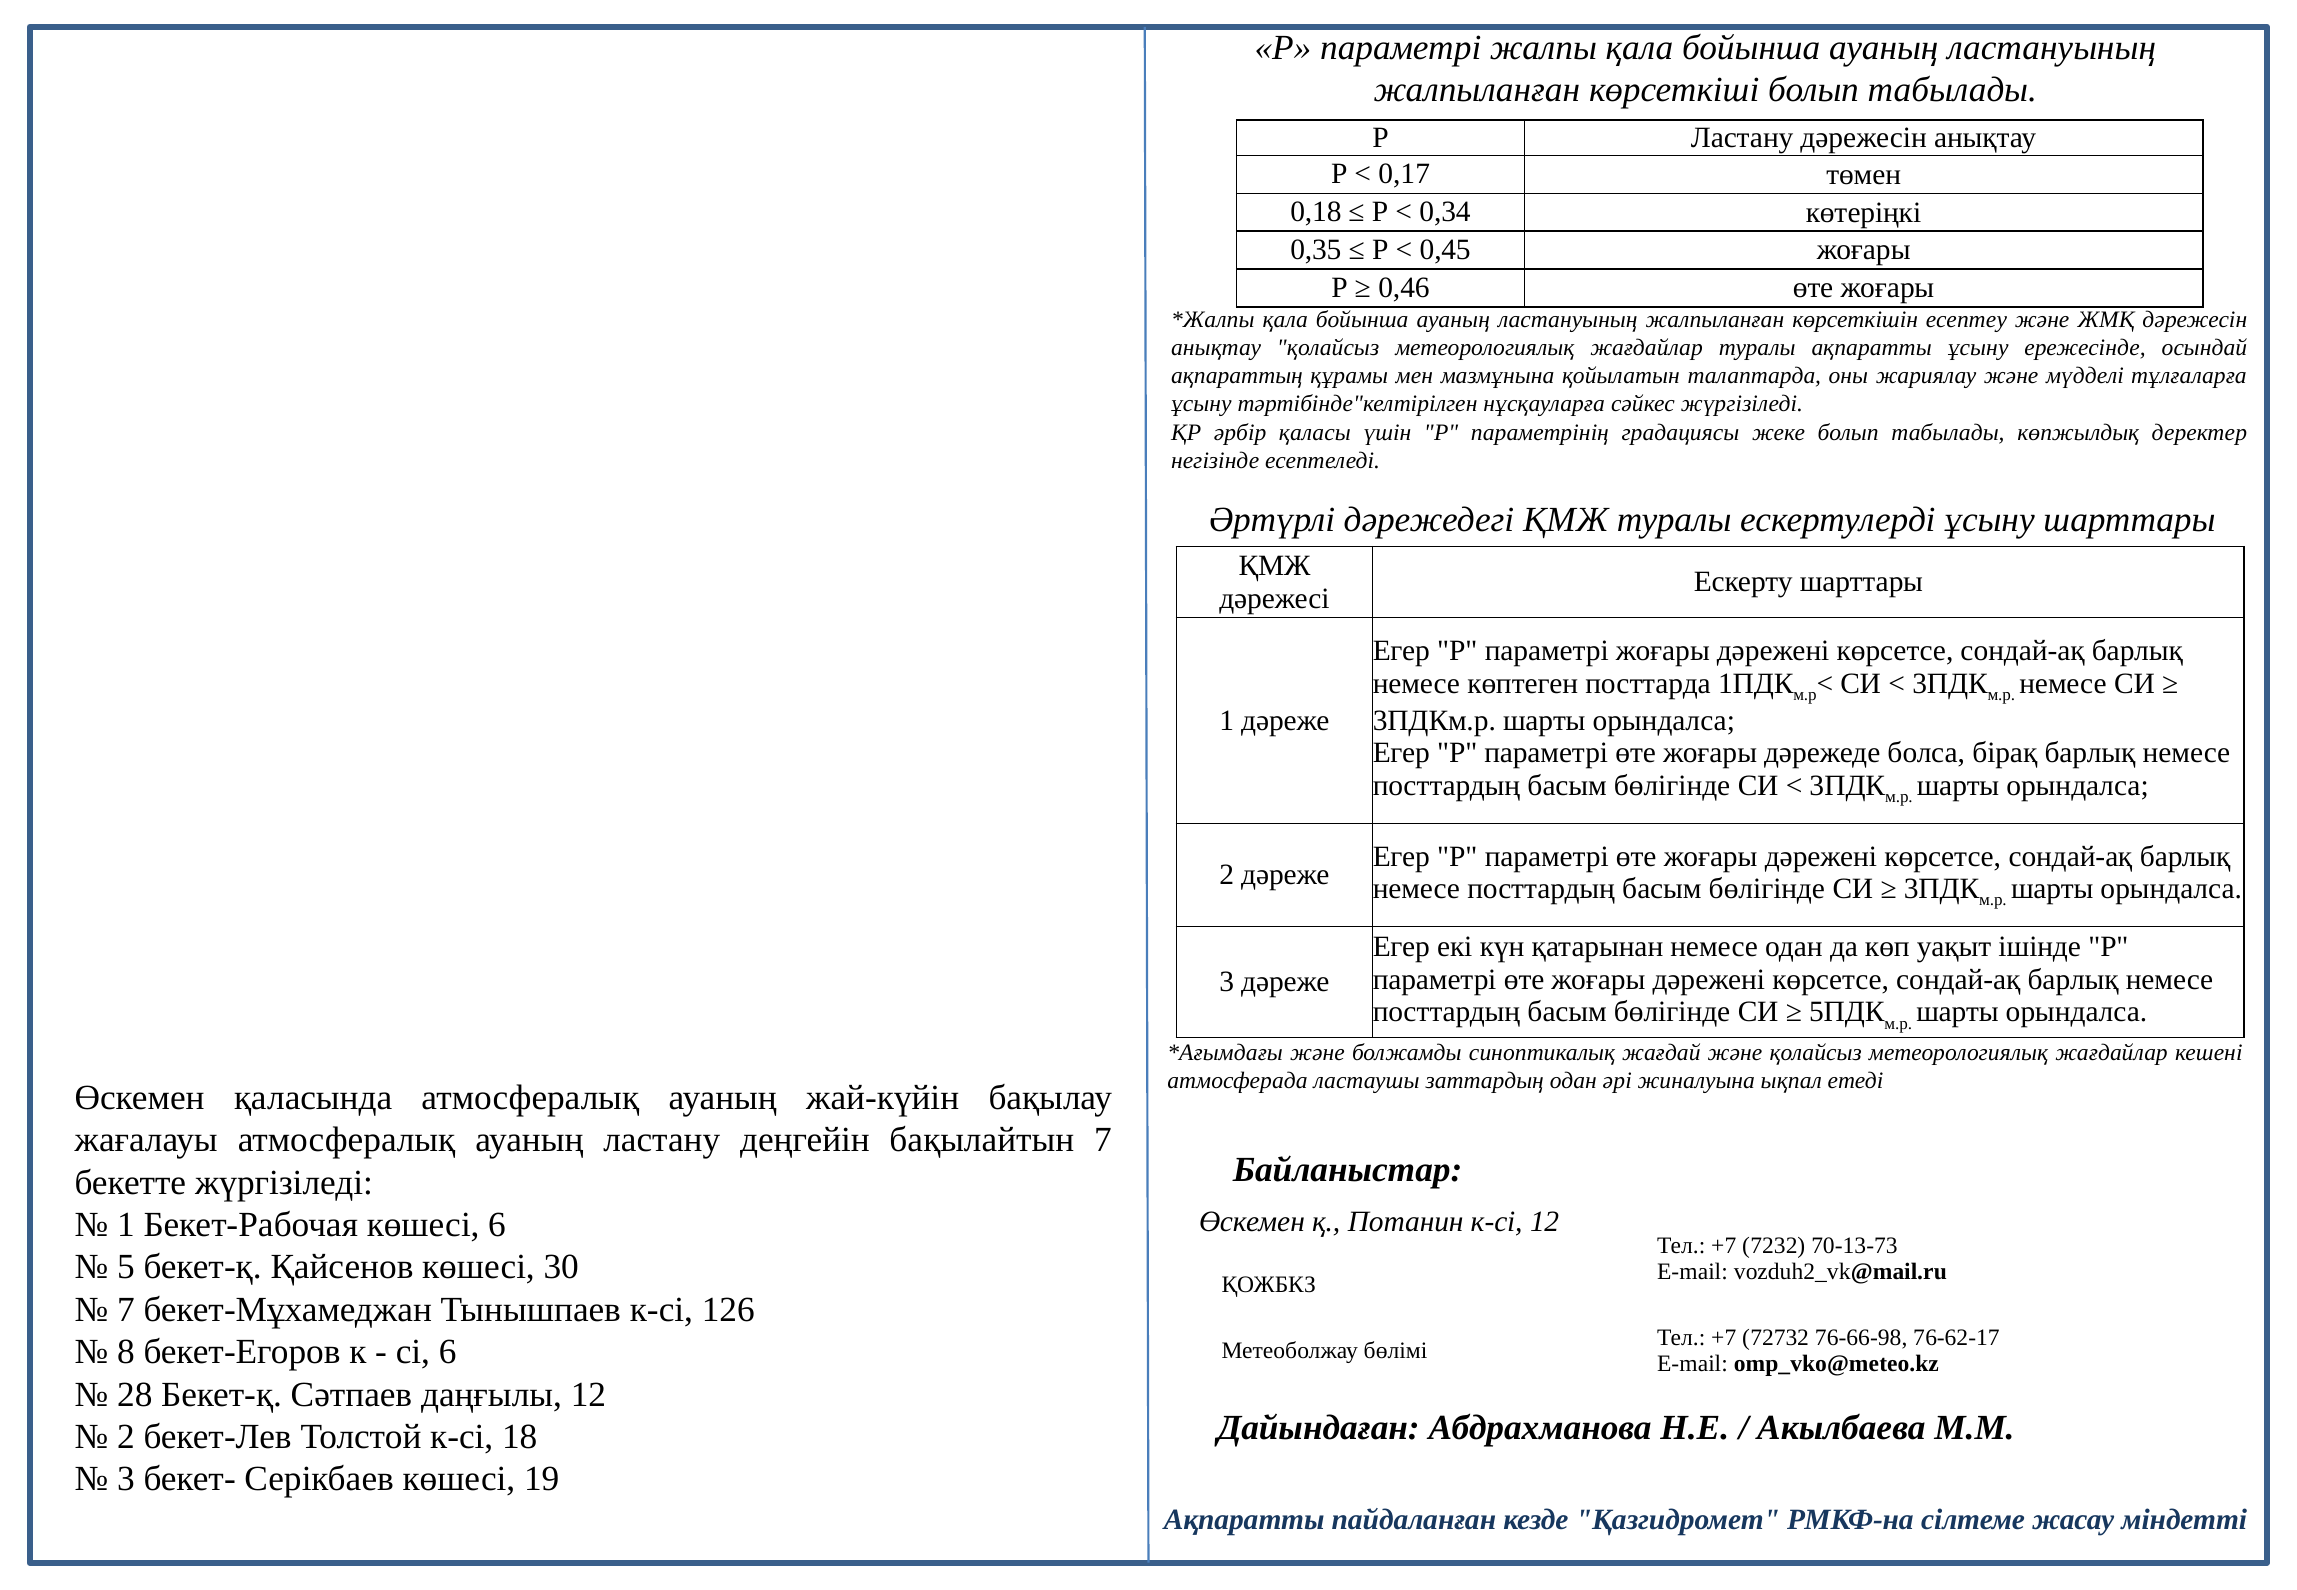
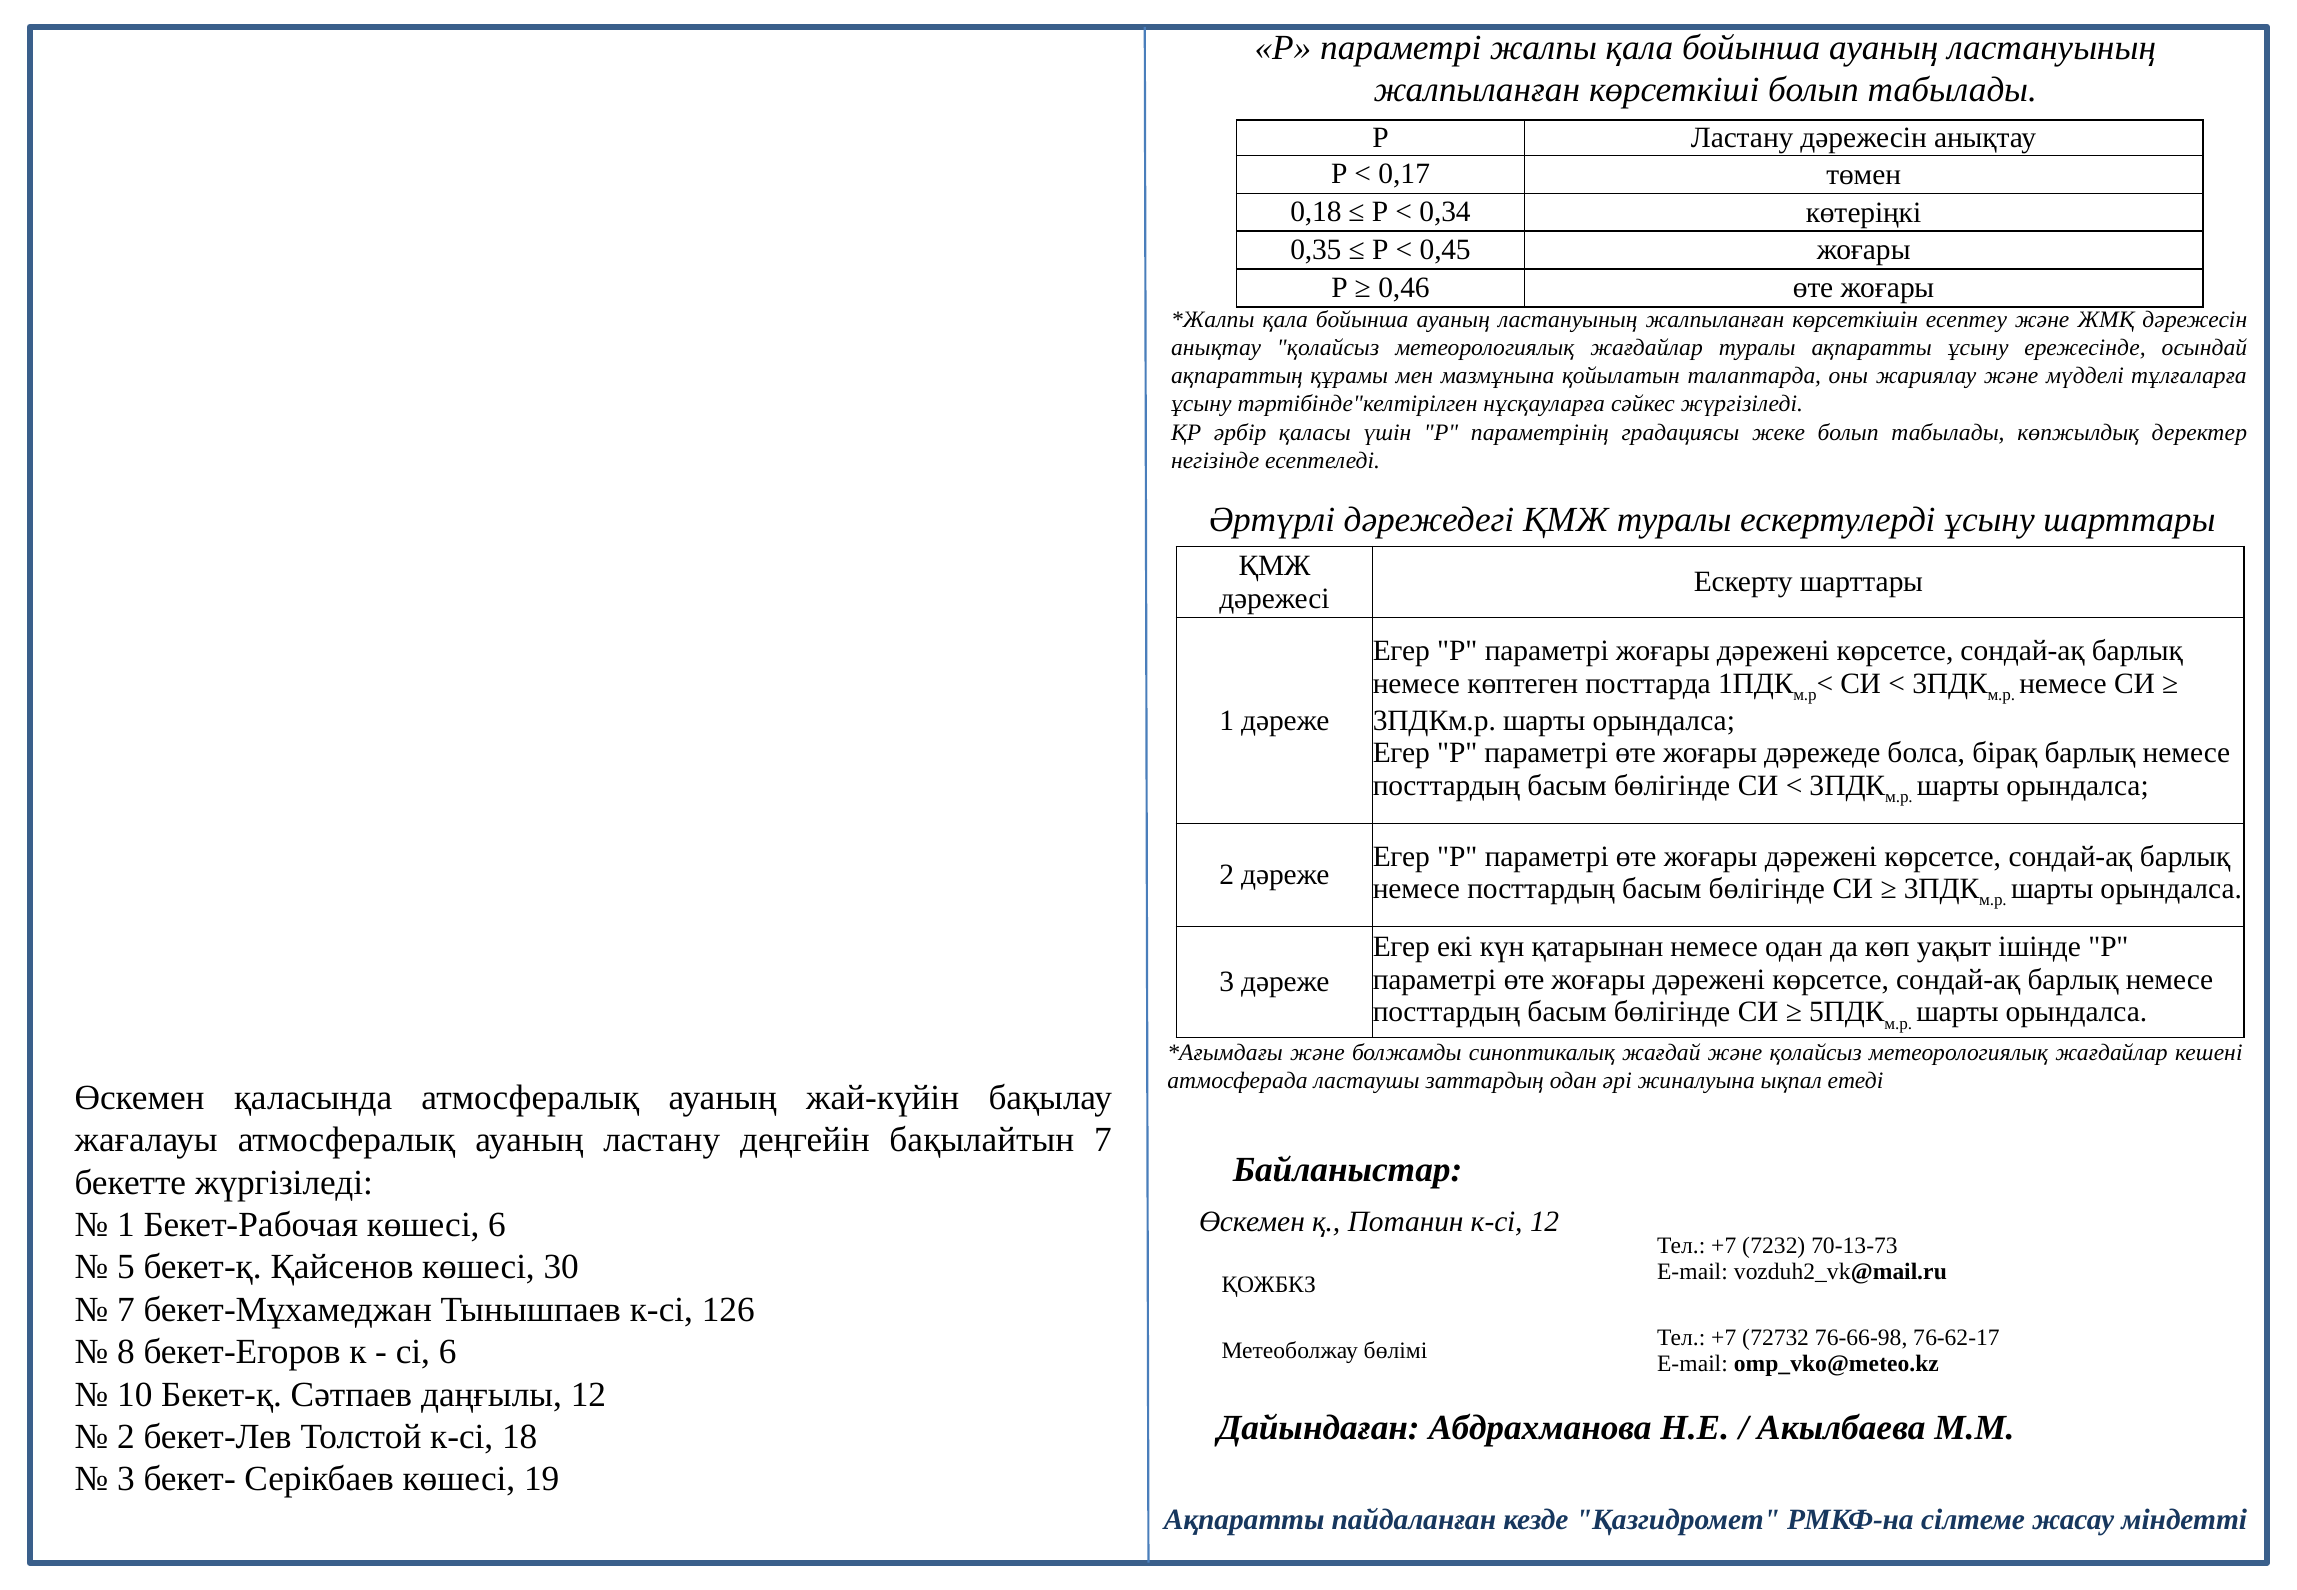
28: 28 -> 10 (135, 1395)
